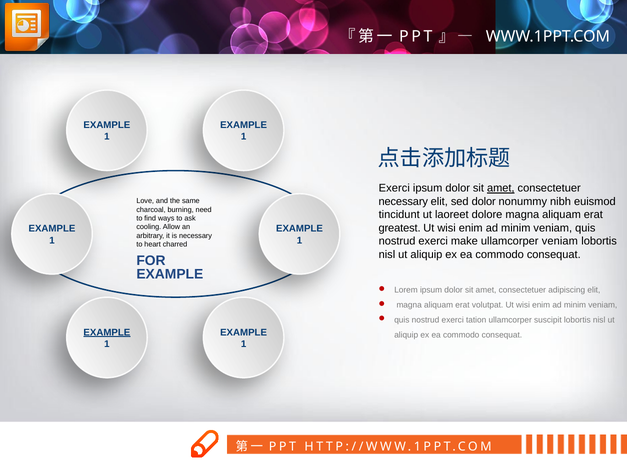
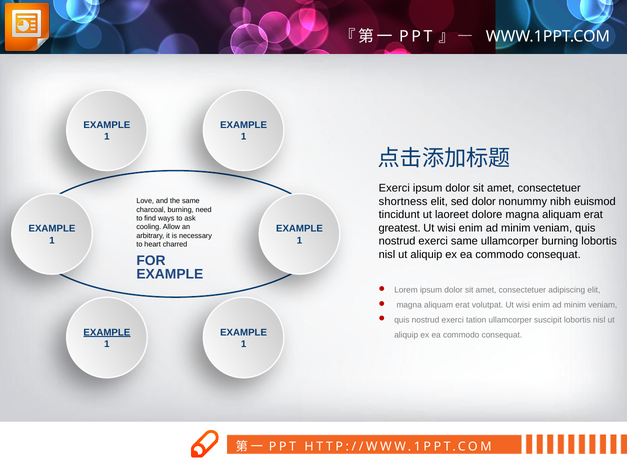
amet underline: present -> none (501, 188)
necessary: necessary -> shortness (403, 202)
exerci make: make -> same (464, 241)
ullamcorper veniam: veniam -> burning (560, 241)
